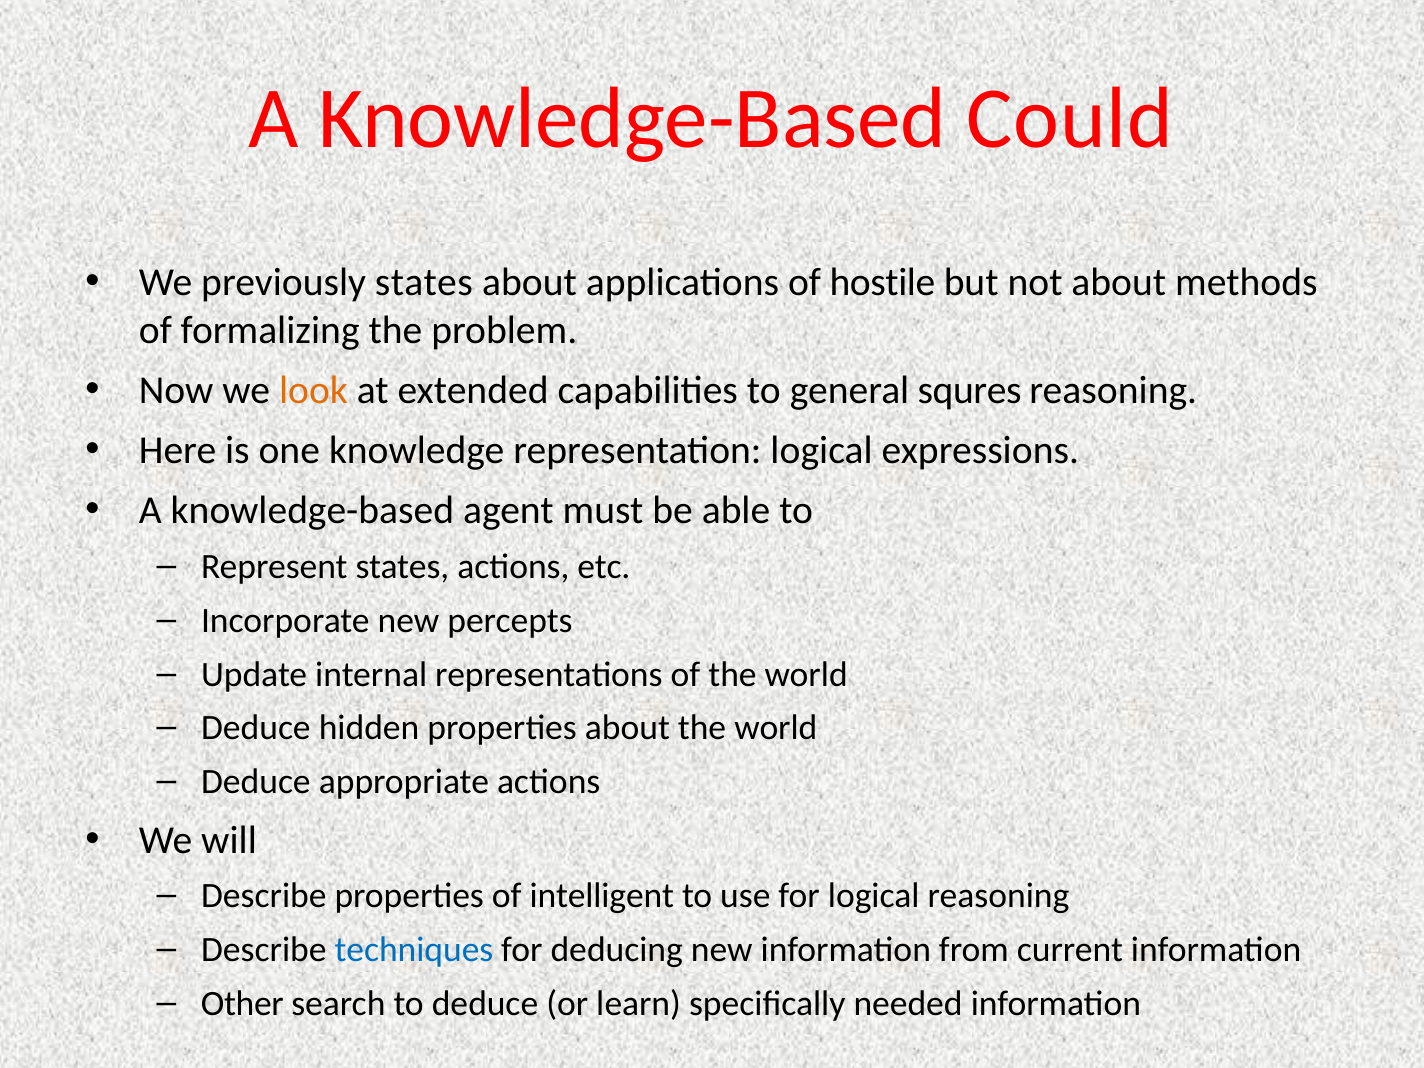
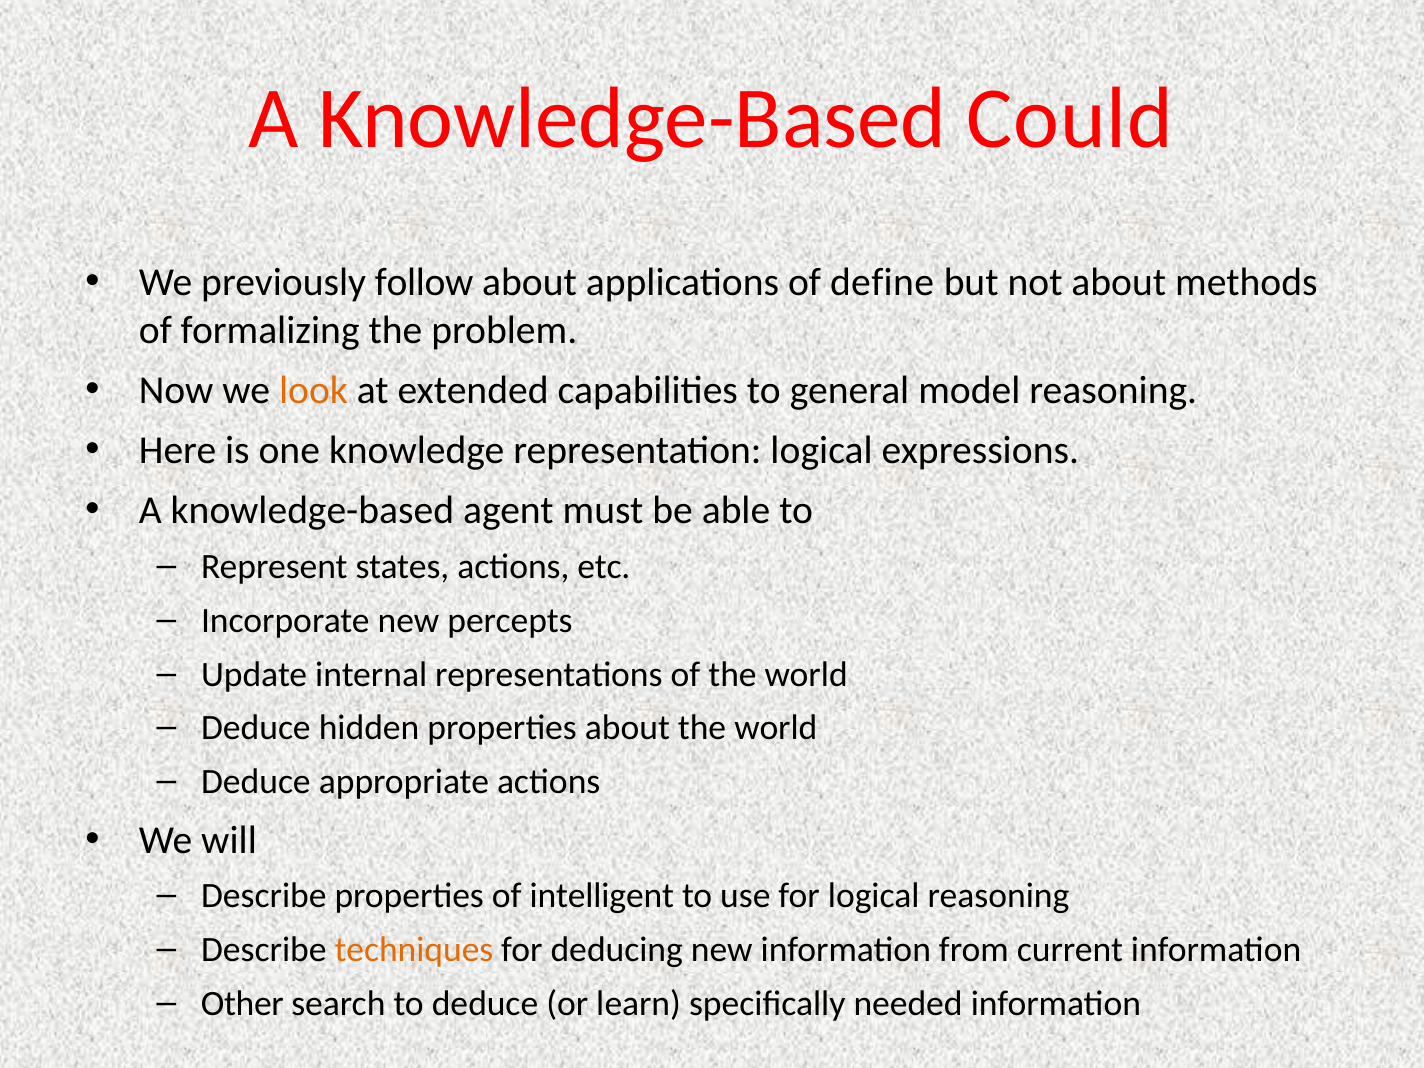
previously states: states -> follow (424, 283)
hostile: hostile -> define (882, 283)
squres: squres -> model (969, 390)
techniques colour: blue -> orange (414, 950)
